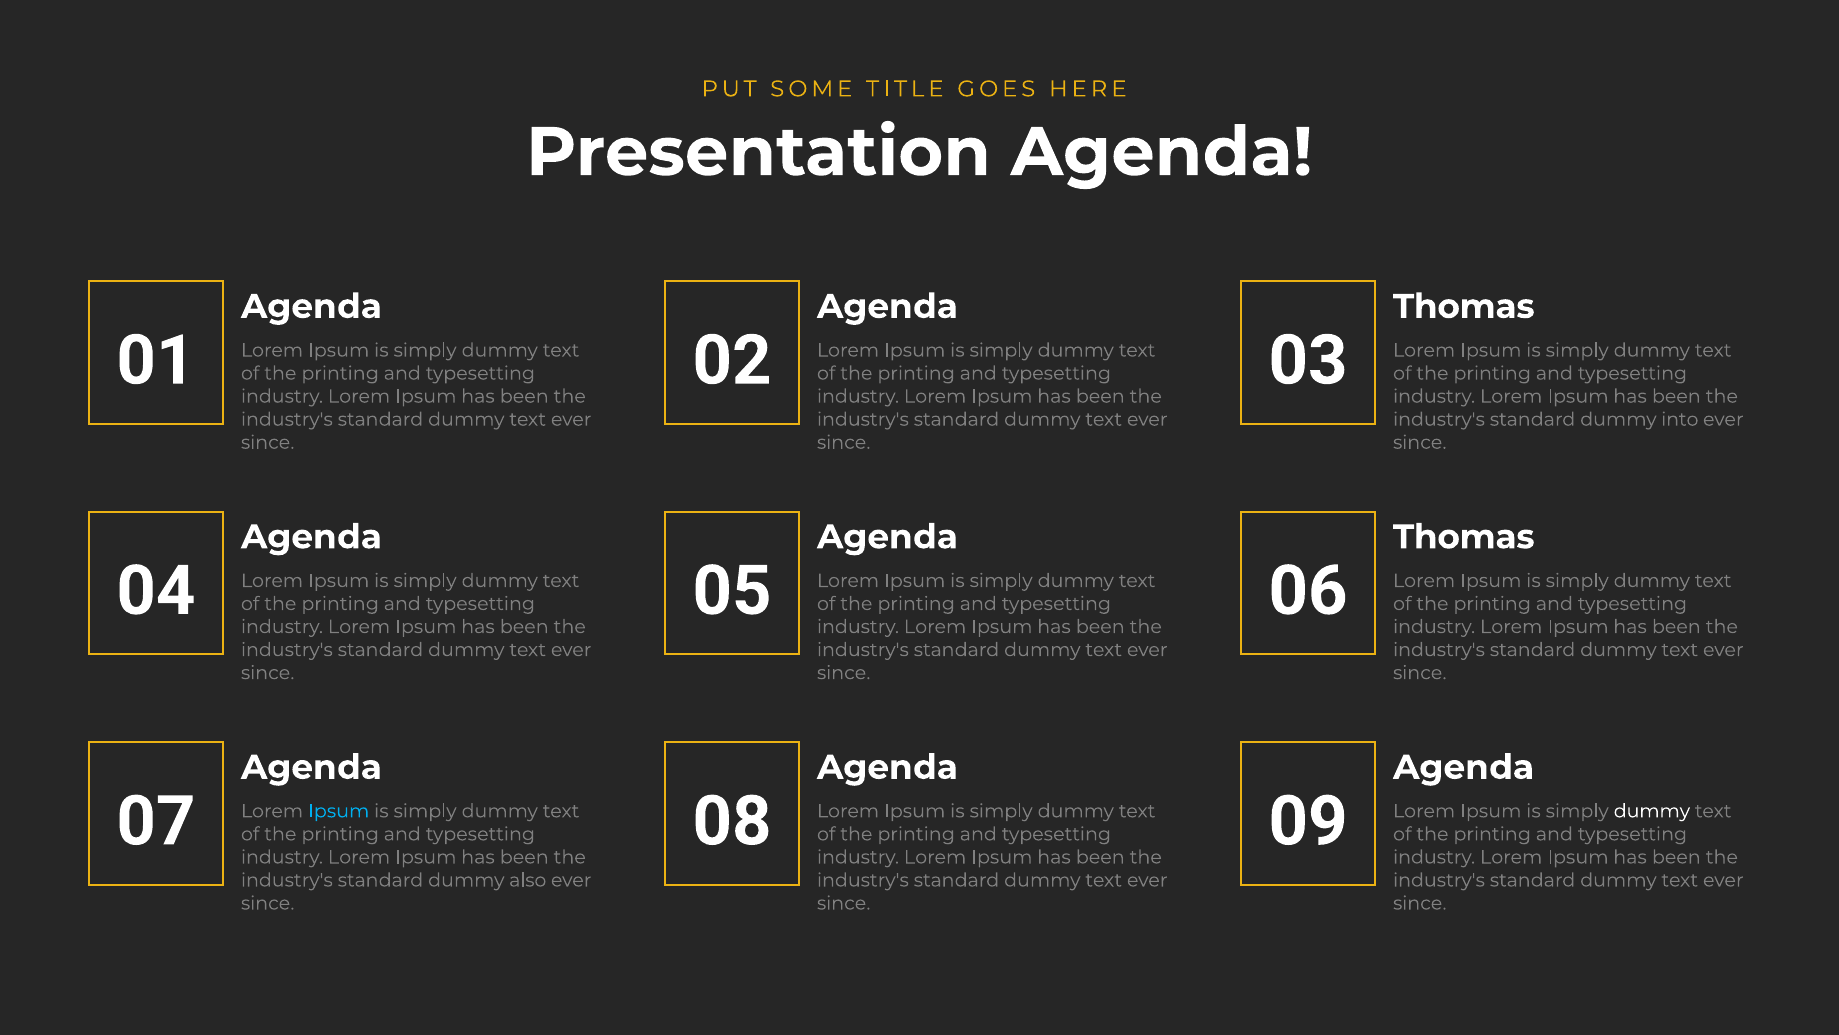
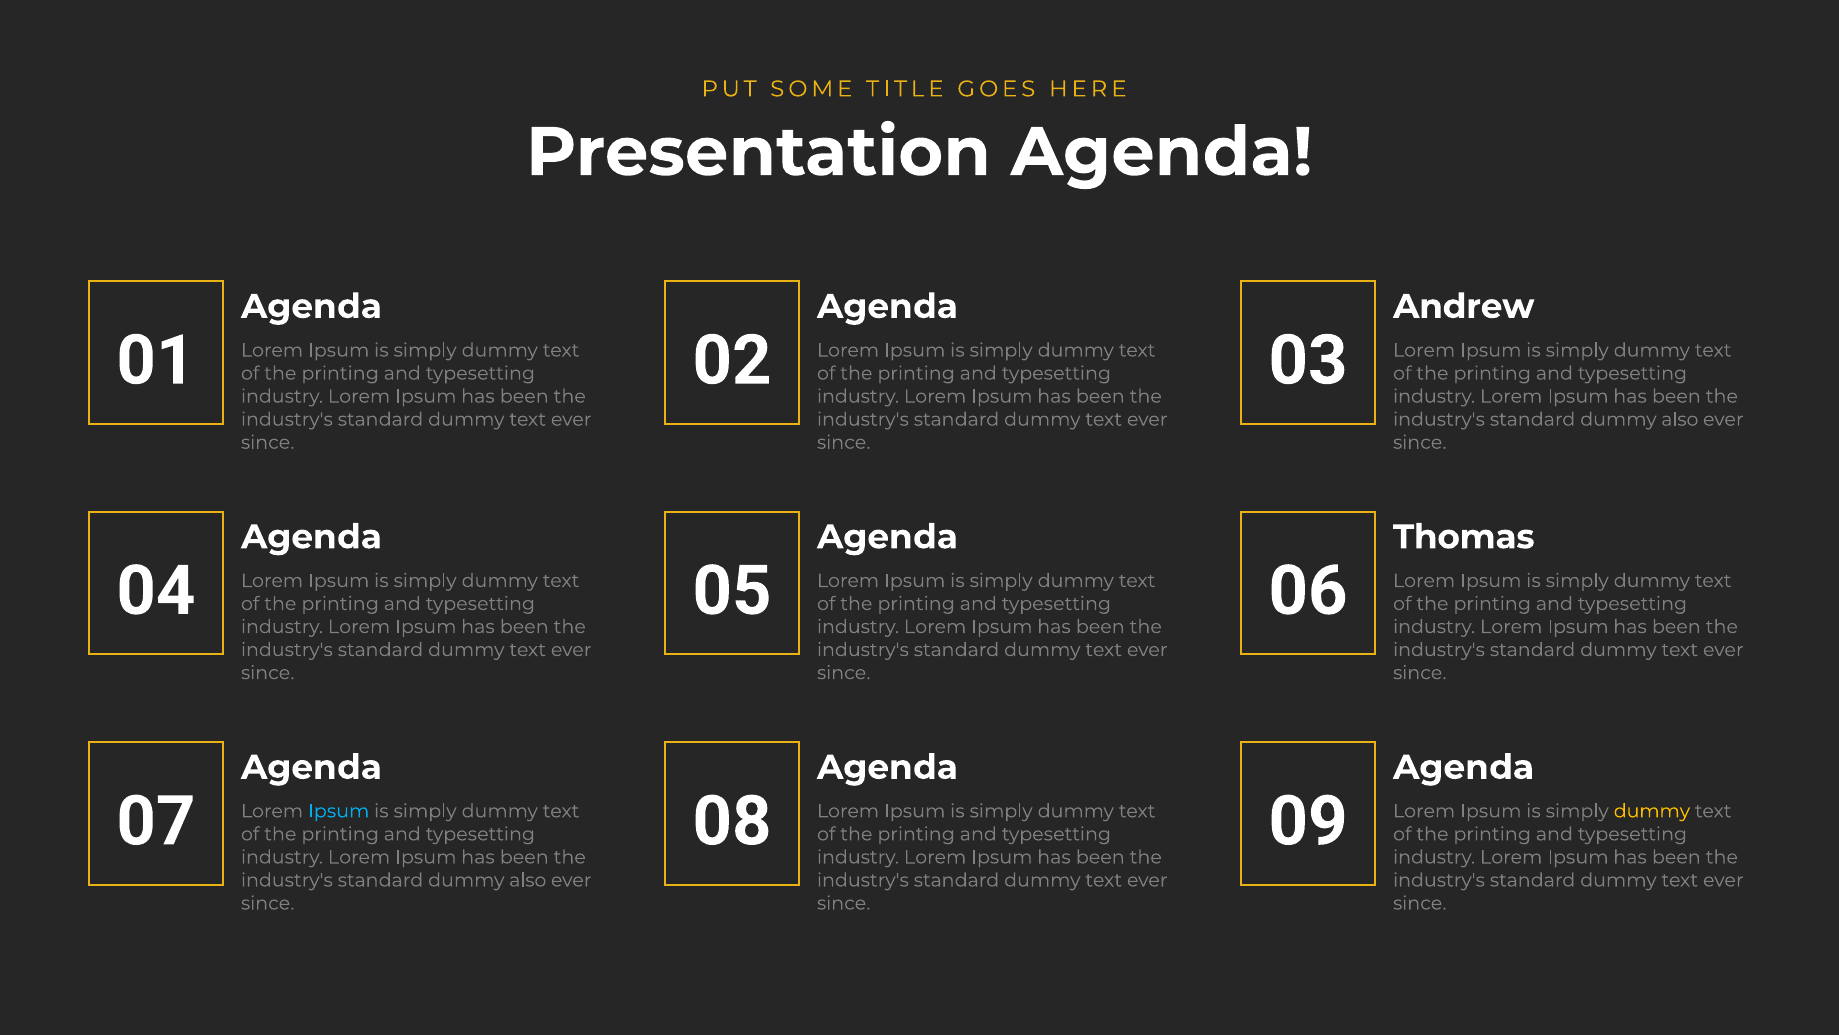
Thomas: Thomas -> Andrew (1464, 306)
into: into -> also (1680, 419)
dummy colour: white -> yellow (1652, 811)
